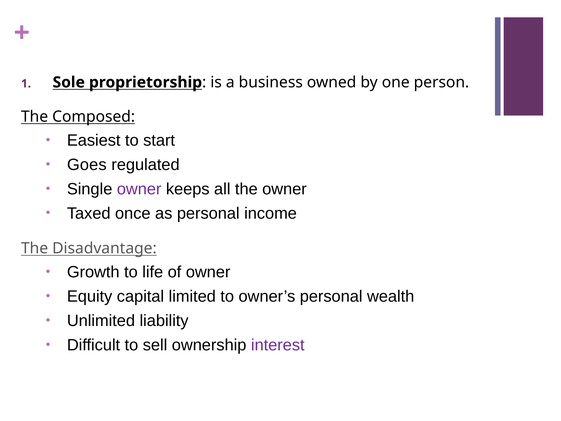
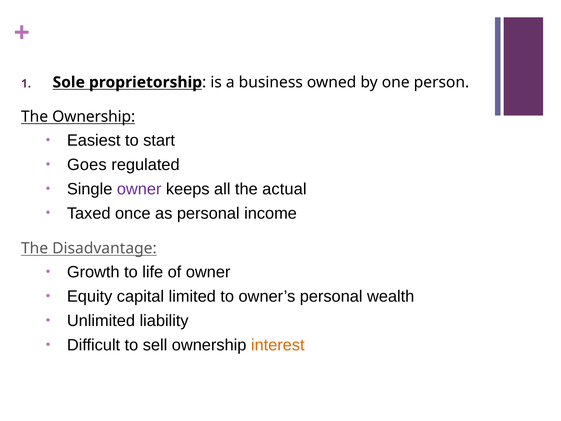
The Composed: Composed -> Ownership (94, 117)
the owner: owner -> actual (284, 189)
interest colour: purple -> orange (278, 345)
